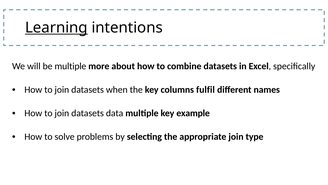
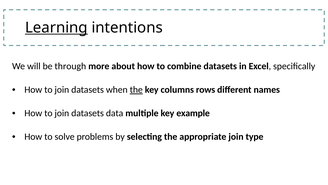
be multiple: multiple -> through (70, 66)
the underline: none -> present (136, 89)
fulfil: fulfil -> rows (206, 89)
